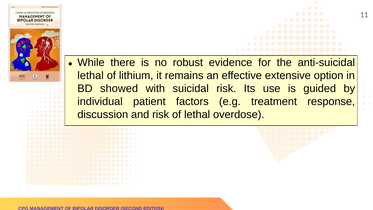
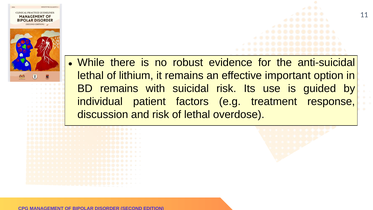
extensive: extensive -> important (288, 76)
BD showed: showed -> remains (119, 88)
